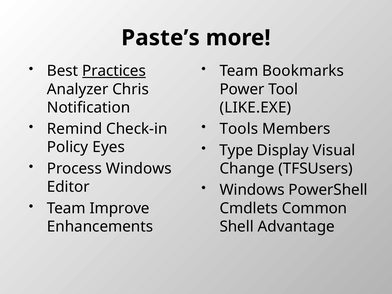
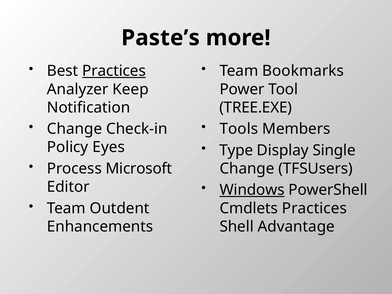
Chris: Chris -> Keep (130, 89)
LIKE.EXE: LIKE.EXE -> TREE.EXE (256, 108)
Remind: Remind -> Change (75, 129)
Visual: Visual -> Single (334, 150)
Process Windows: Windows -> Microsoft (139, 169)
Windows underline: none -> present (252, 190)
Improve: Improve -> Outdent (120, 208)
Cmdlets Common: Common -> Practices (314, 208)
